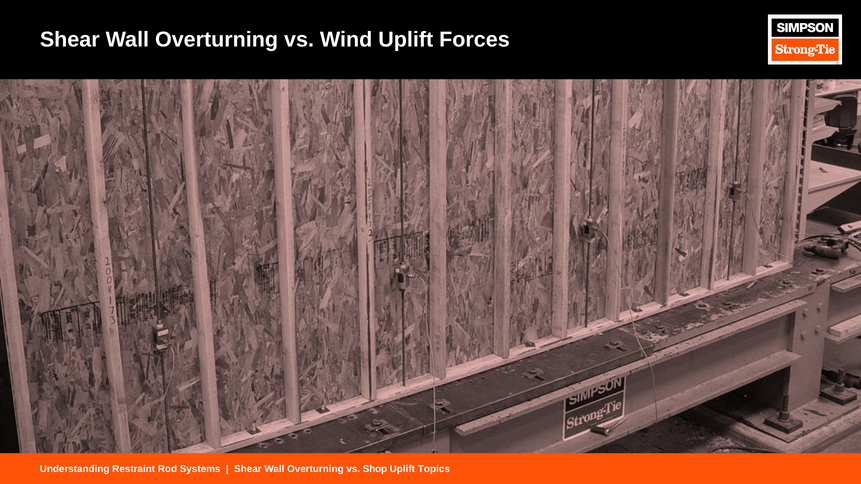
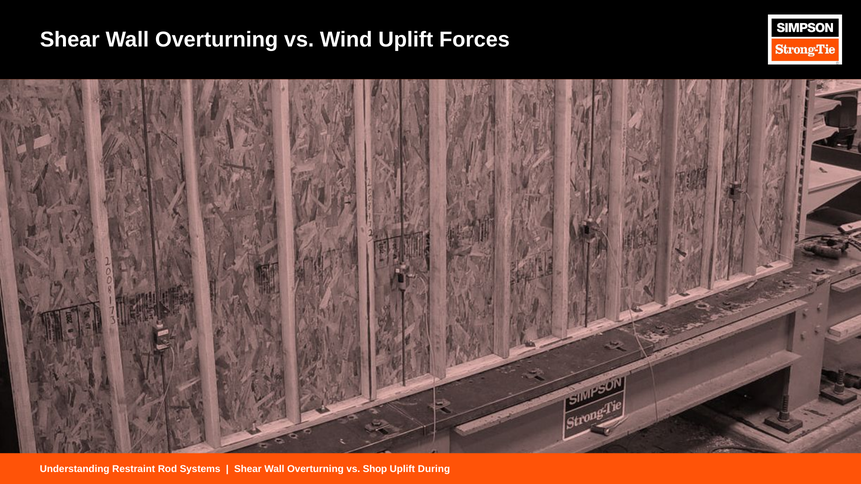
Topics: Topics -> During (434, 469)
